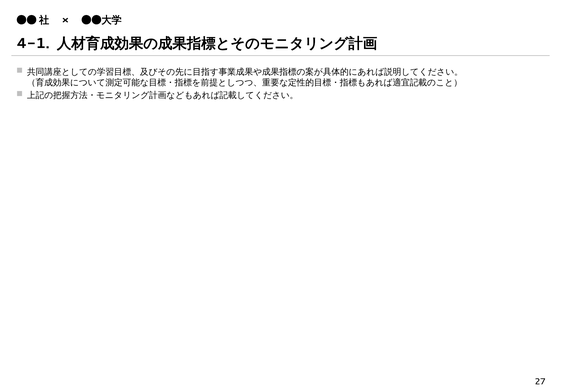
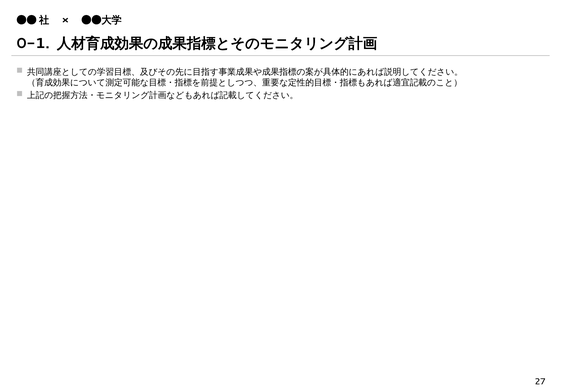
4-1: 4-1 -> 0-1 (33, 43)
